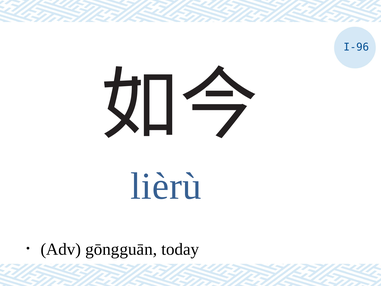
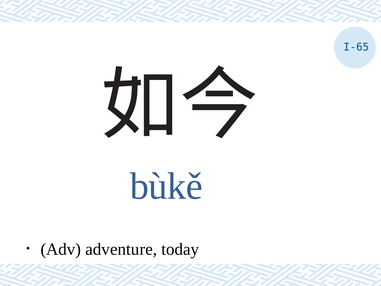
I-96: I-96 -> I-65 (356, 47)
lièrù: lièrù -> bùkě (166, 186)
gōngguān: gōngguān -> adventure (121, 249)
